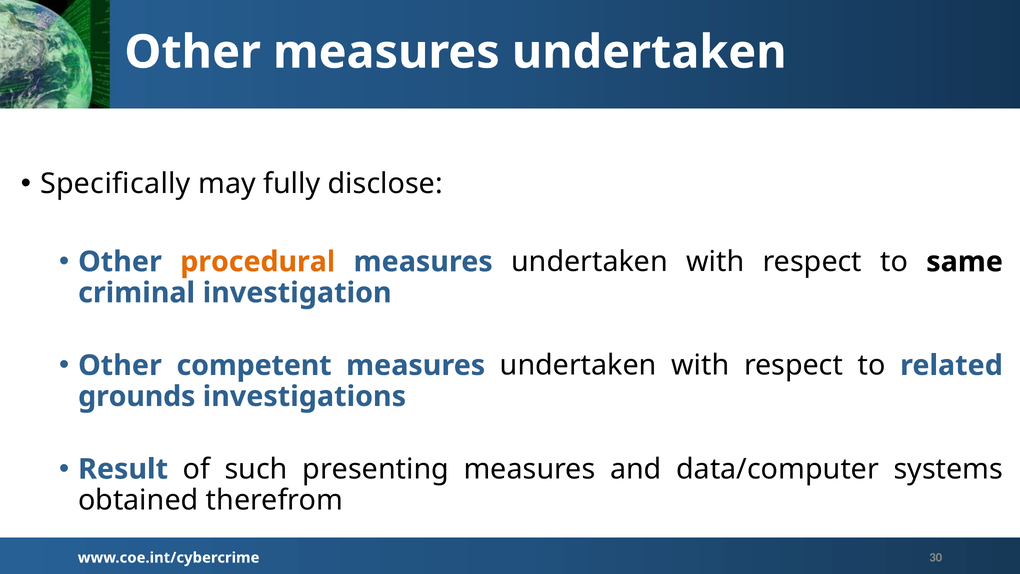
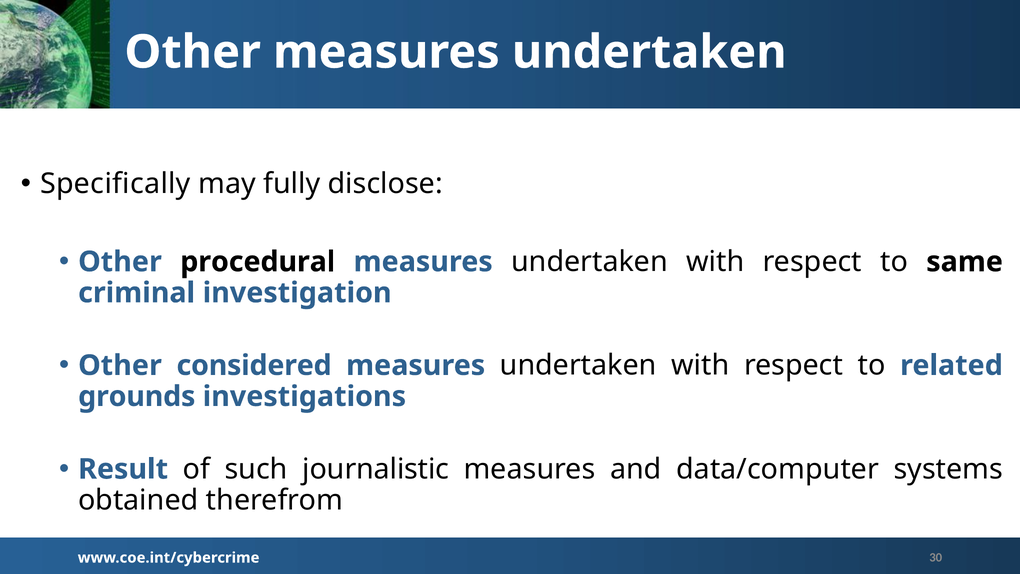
procedural colour: orange -> black (258, 262)
competent: competent -> considered (254, 365)
presenting: presenting -> journalistic (376, 469)
